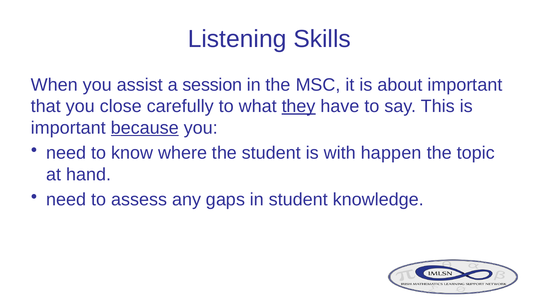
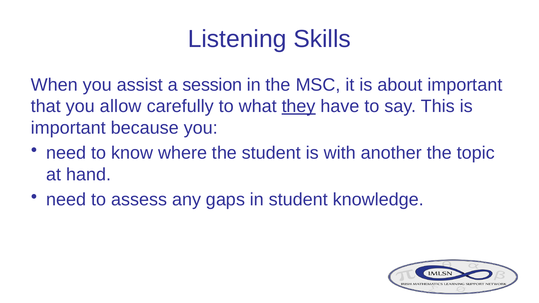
close: close -> allow (121, 106)
because underline: present -> none (145, 128)
happen: happen -> another (391, 153)
